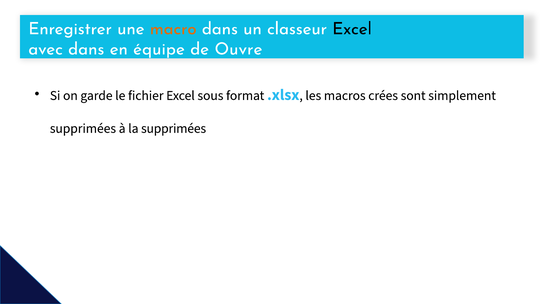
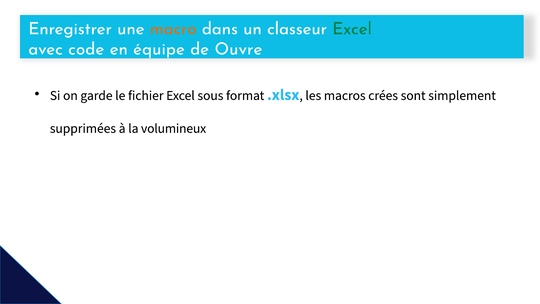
Excel colour: black -> green (352, 29)
avec dans: dans -> code (86, 49)
la supprimées: supprimées -> volumineux (174, 128)
